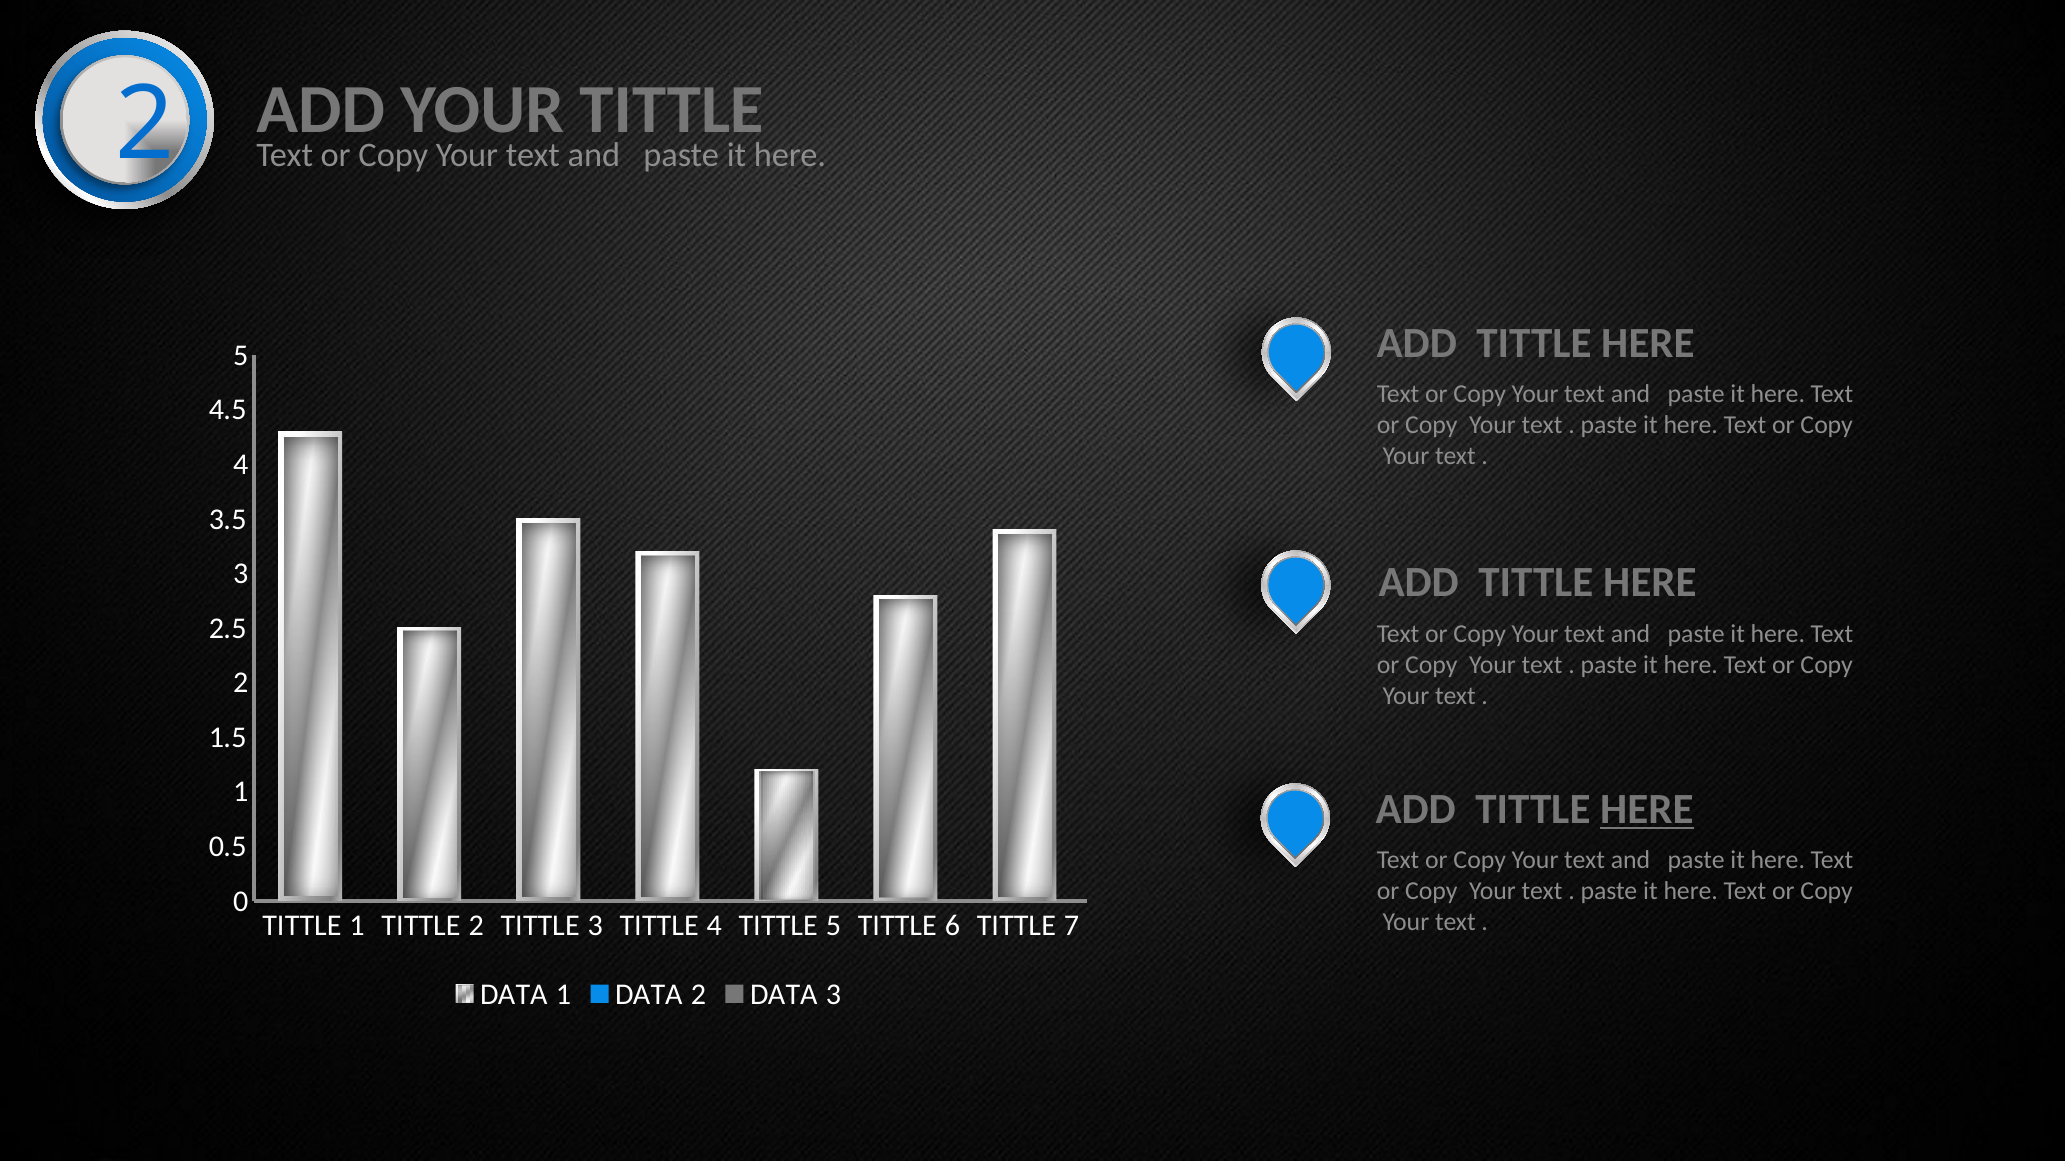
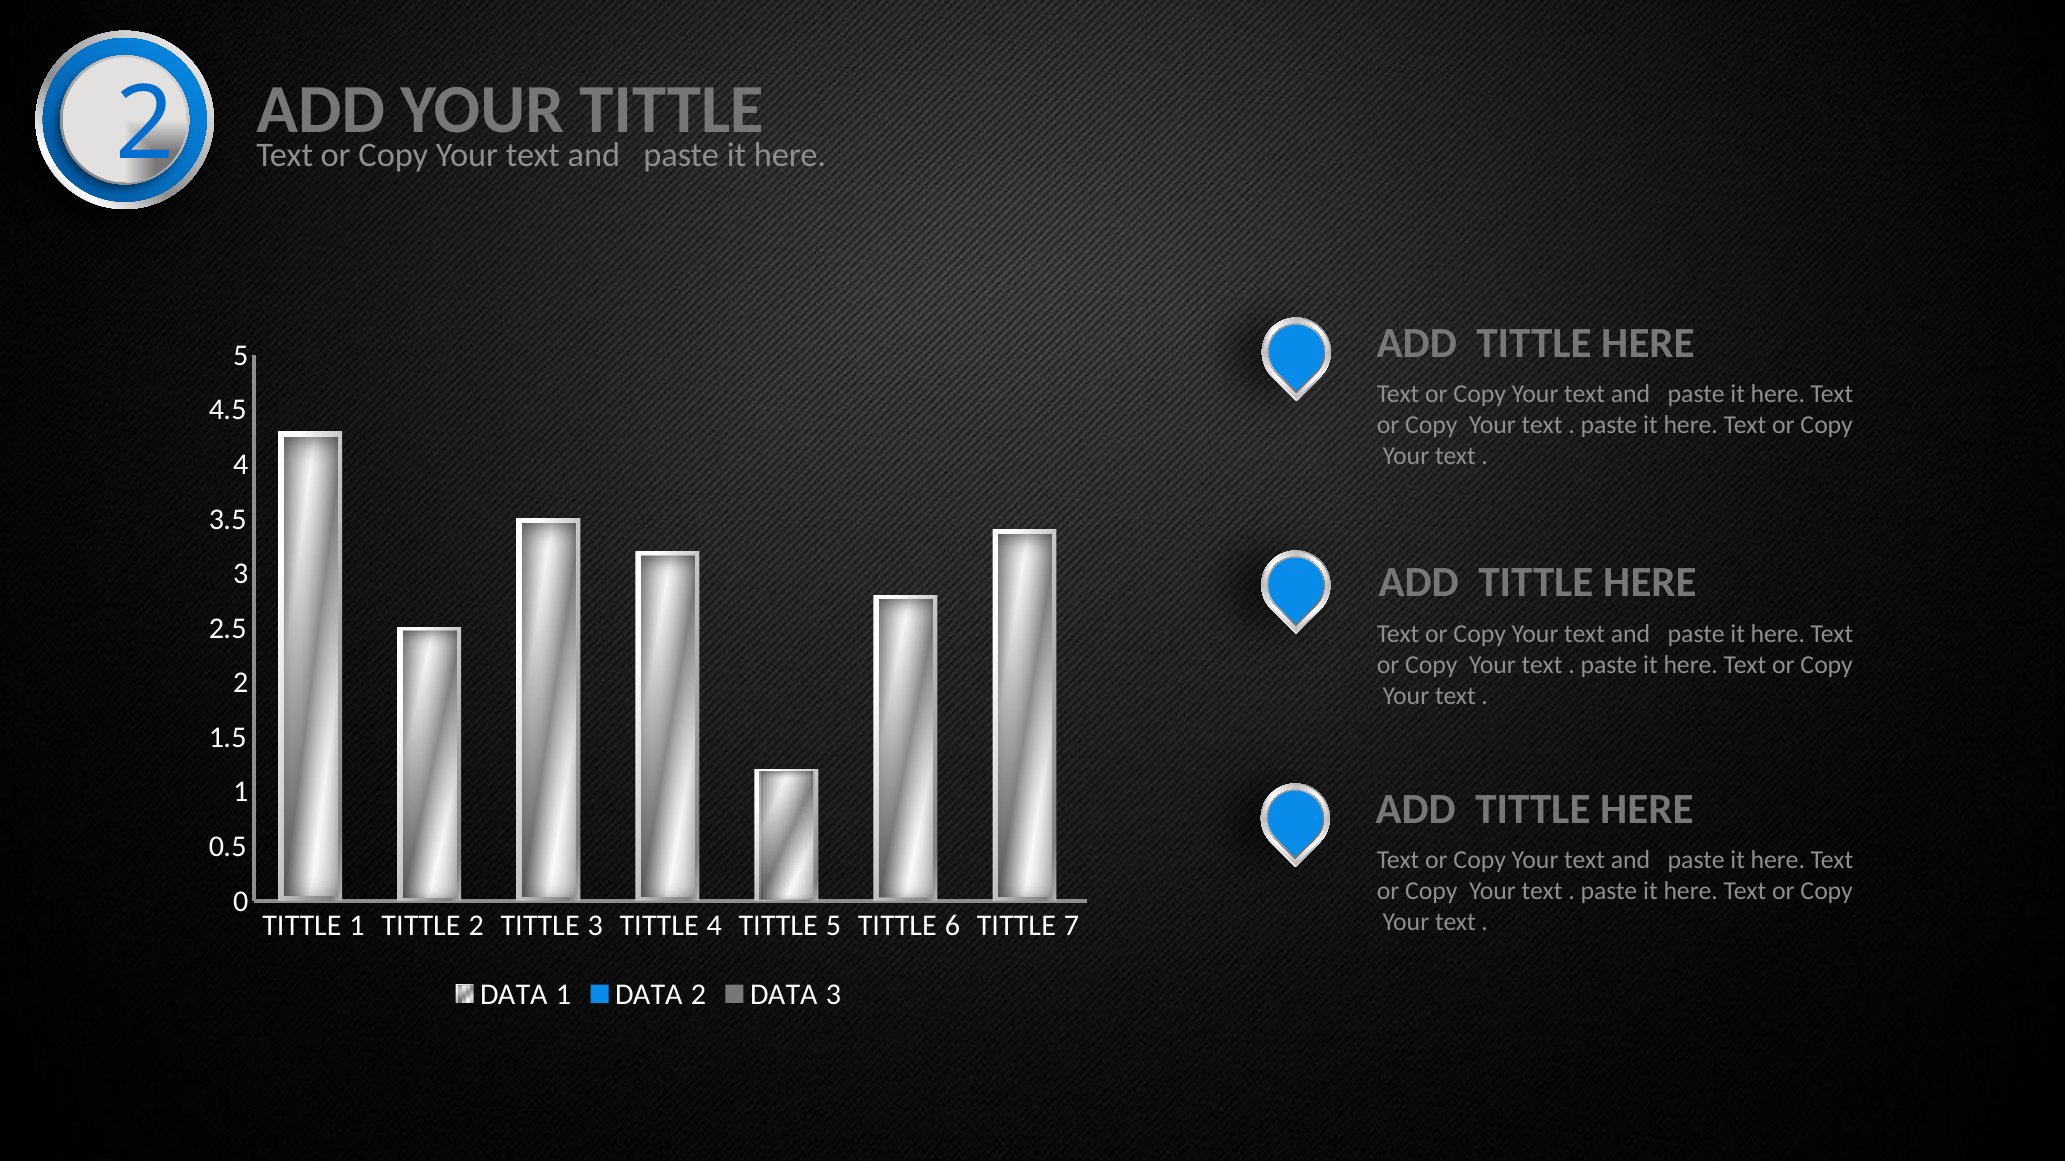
HERE underline: present -> none (1647, 810)
